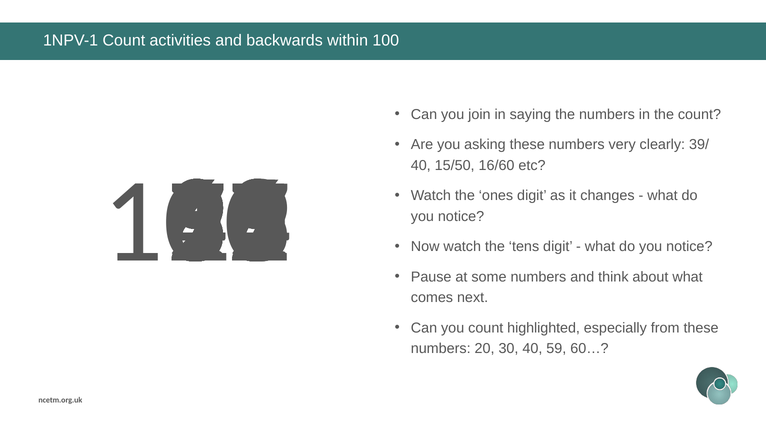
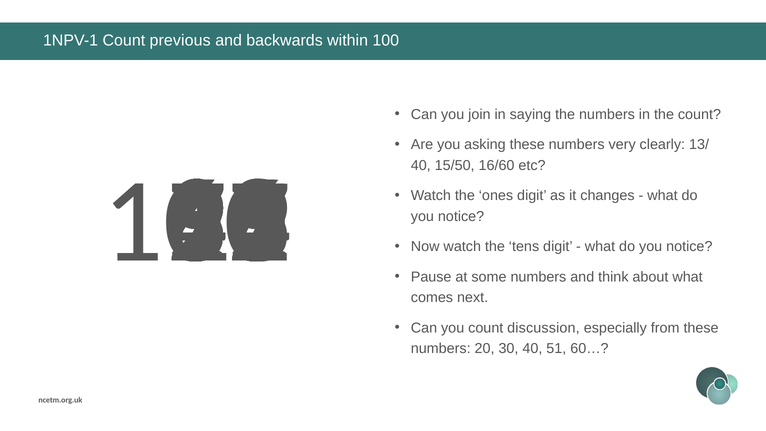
activities: activities -> previous (180, 41)
39/: 39/ -> 13/ (699, 145)
highlighted: highlighted -> discussion (543, 328)
40 59: 59 -> 51 (556, 348)
